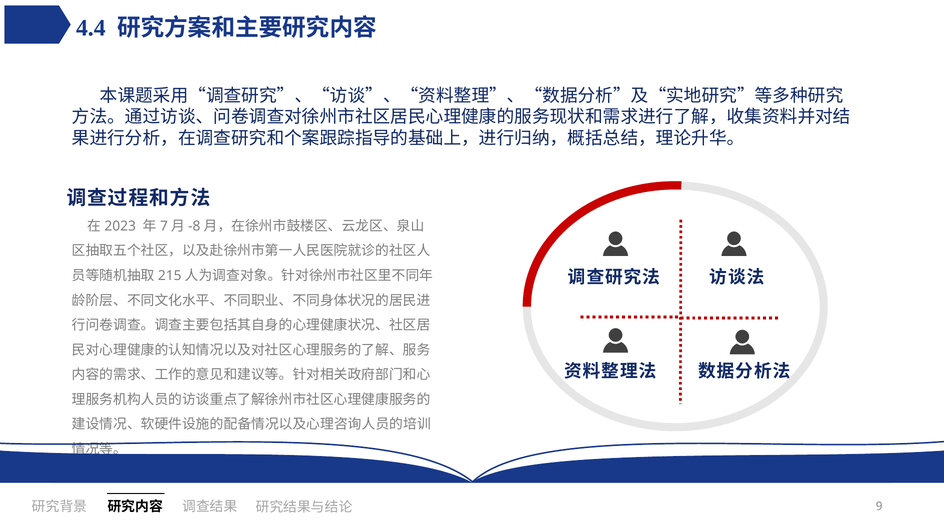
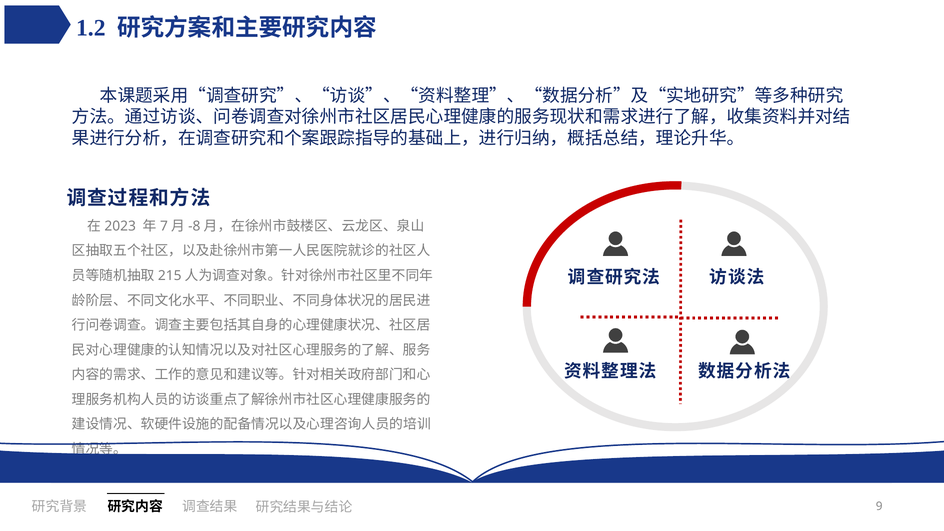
4.4: 4.4 -> 1.2 (91, 28)
